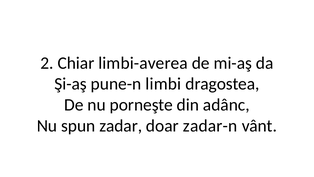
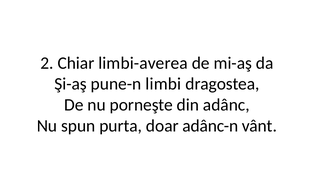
zadar: zadar -> purta (121, 126)
zadar-n: zadar-n -> adânc-n (210, 126)
